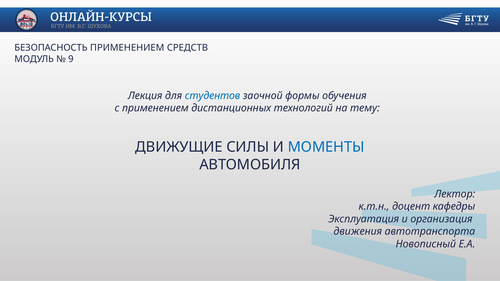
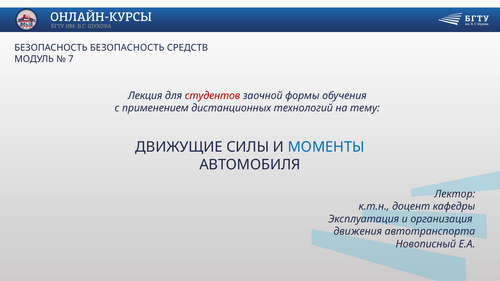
БЕЗОПАСНОСТЬ ПРИМЕНЕНИЕМ: ПРИМЕНЕНИЕМ -> БЕЗОПАСНОСТЬ (127, 48)
9: 9 -> 7 (71, 59)
студентов colour: blue -> red (213, 96)
